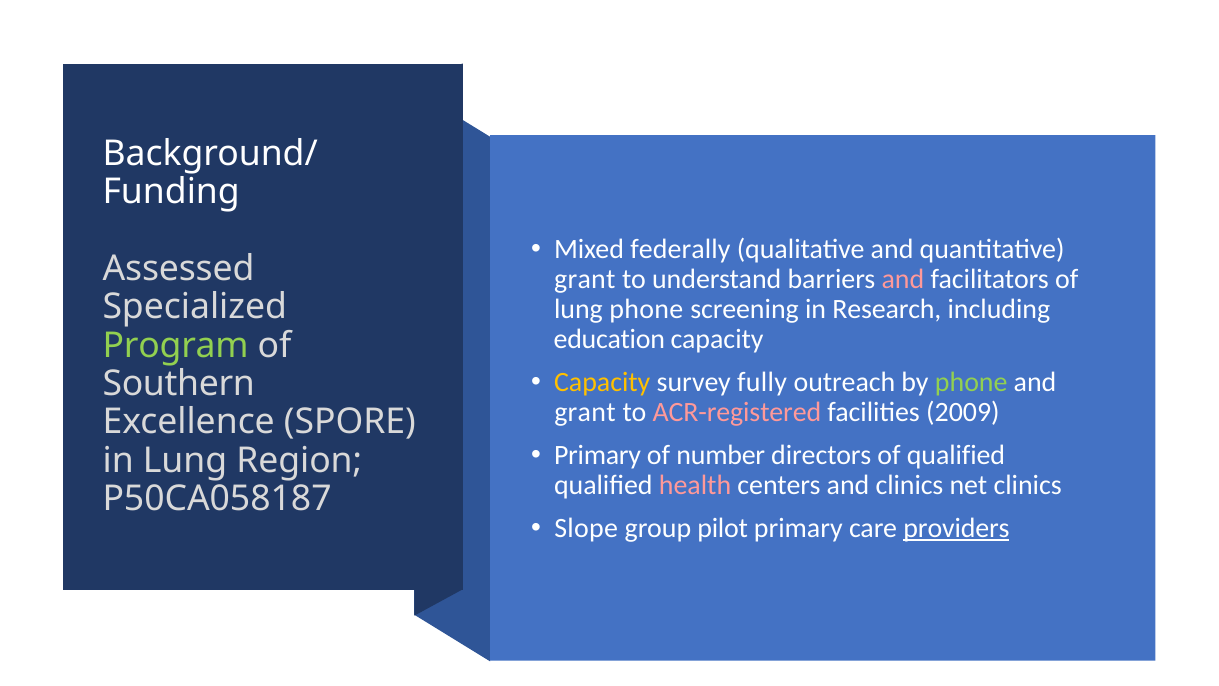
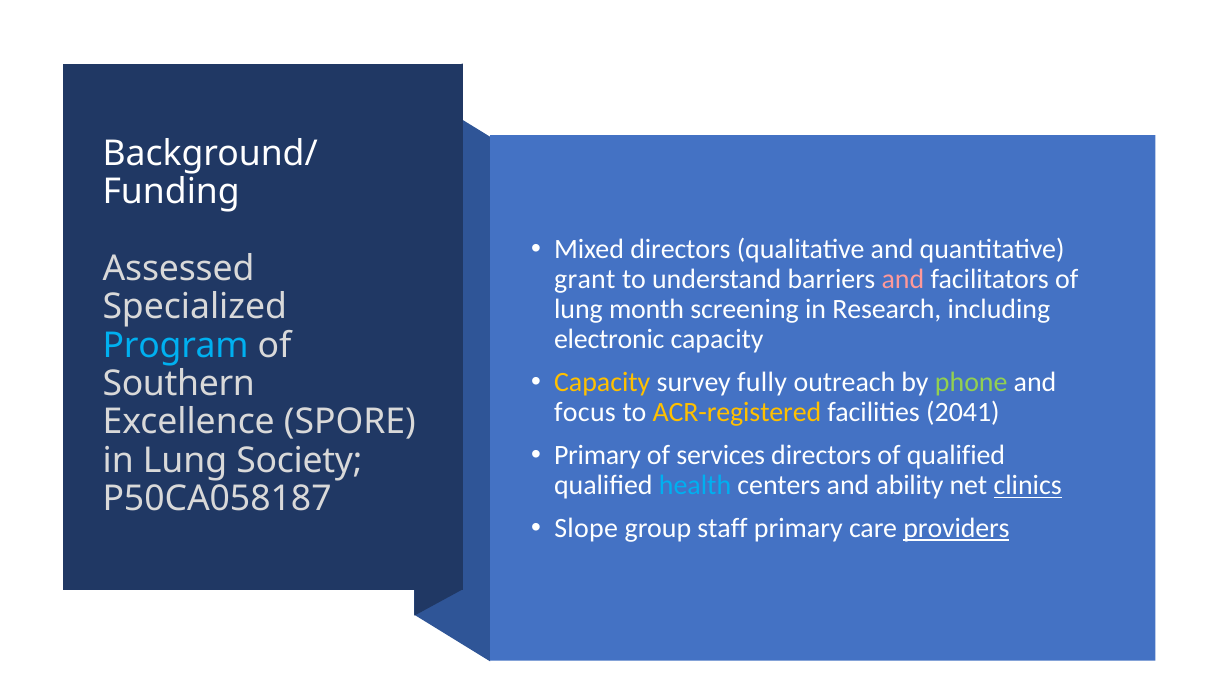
Mixed federally: federally -> directors (680, 249)
lung phone: phone -> month (647, 309)
education: education -> electronic (609, 339)
Program colour: light green -> light blue (176, 345)
grant: grant -> focus (585, 412)
ACR-registered colour: pink -> yellow (737, 412)
2009: 2009 -> 2041 (963, 412)
number: number -> services (721, 455)
Region: Region -> Society (299, 460)
health colour: pink -> light blue (695, 485)
and clinics: clinics -> ability (910, 485)
clinics underline: none -> present (1028, 485)
pilot: pilot -> staff (723, 528)
